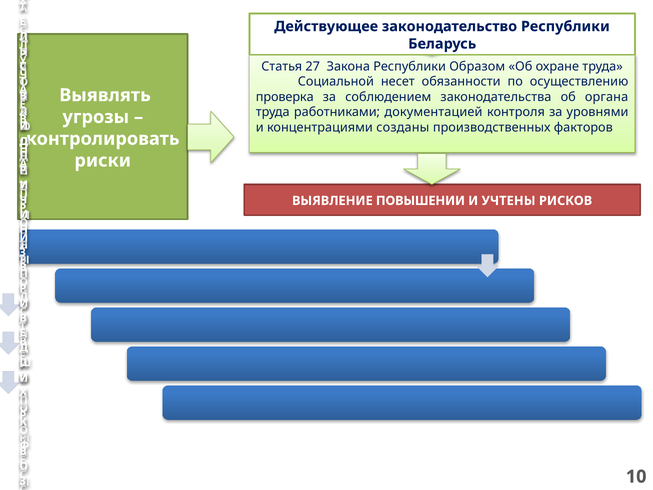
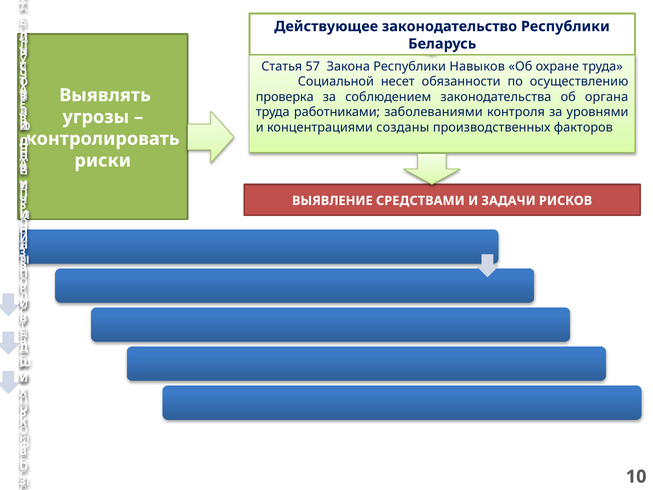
27: 27 -> 57 (313, 66)
Образом: Образом -> Навыков (477, 66)
документацией: документацией -> заболеваниями (433, 112)
ПОВЫШЕНИИ: ПОВЫШЕНИИ -> СРЕДСТВАМИ (420, 201)
УЧТЕНЫ: УЧТЕНЫ -> ЗАДАЧИ (509, 201)
